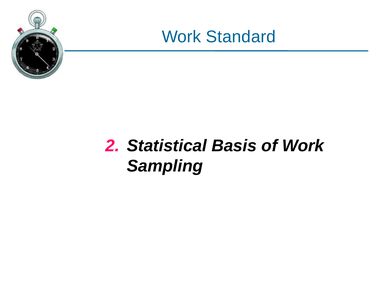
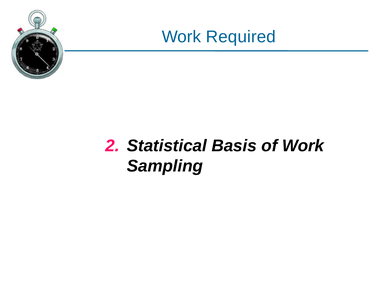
Standard: Standard -> Required (241, 37)
